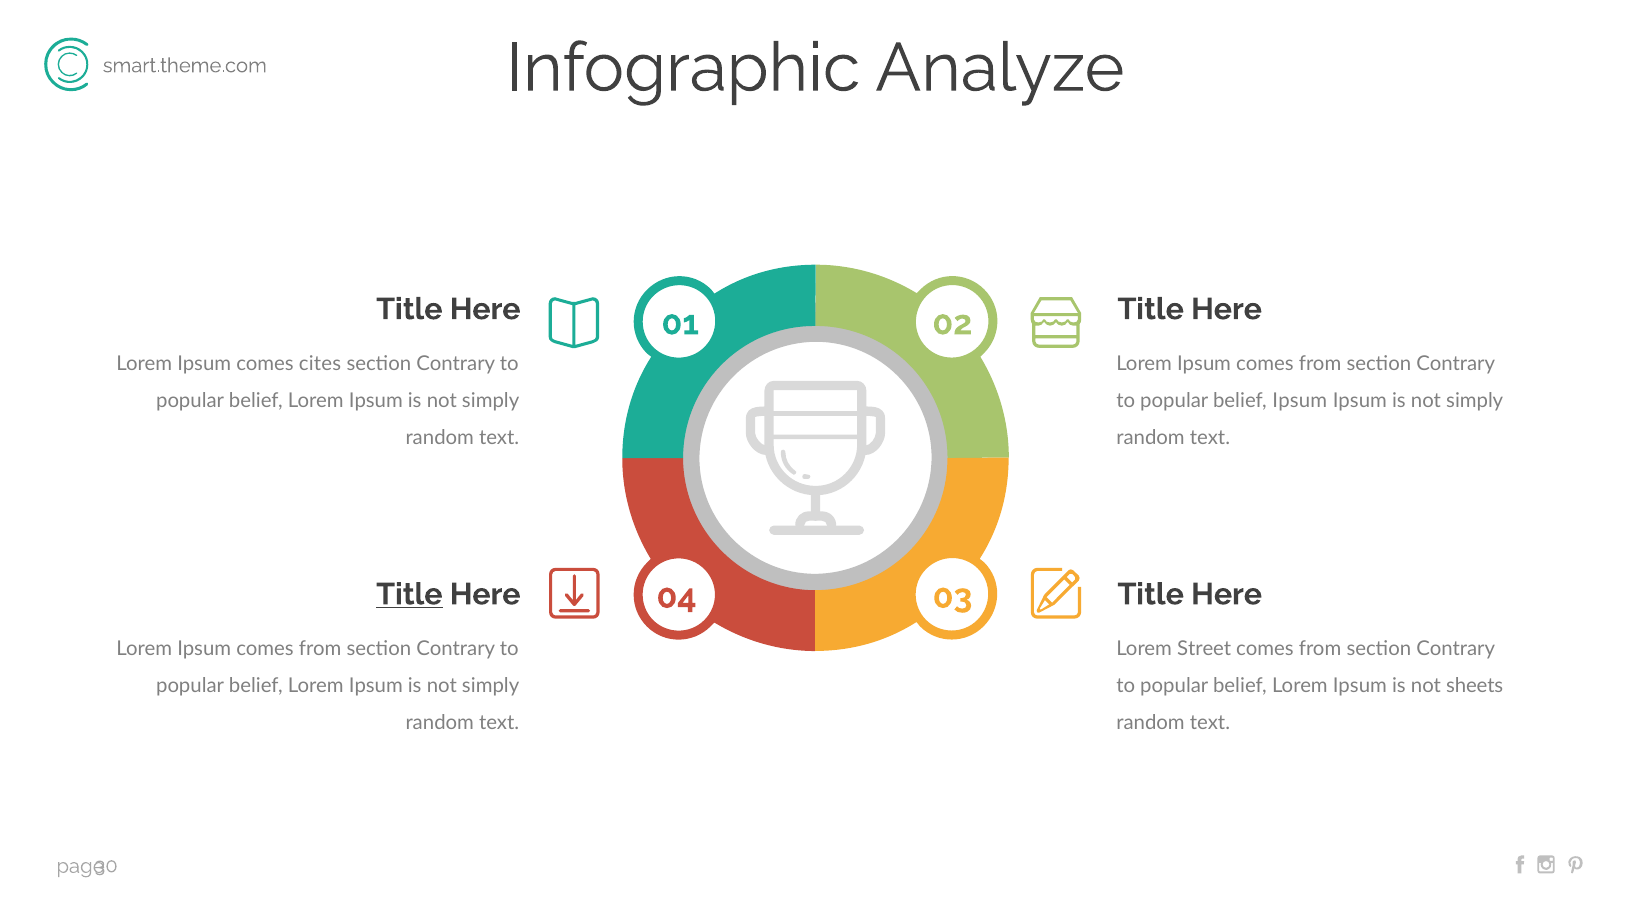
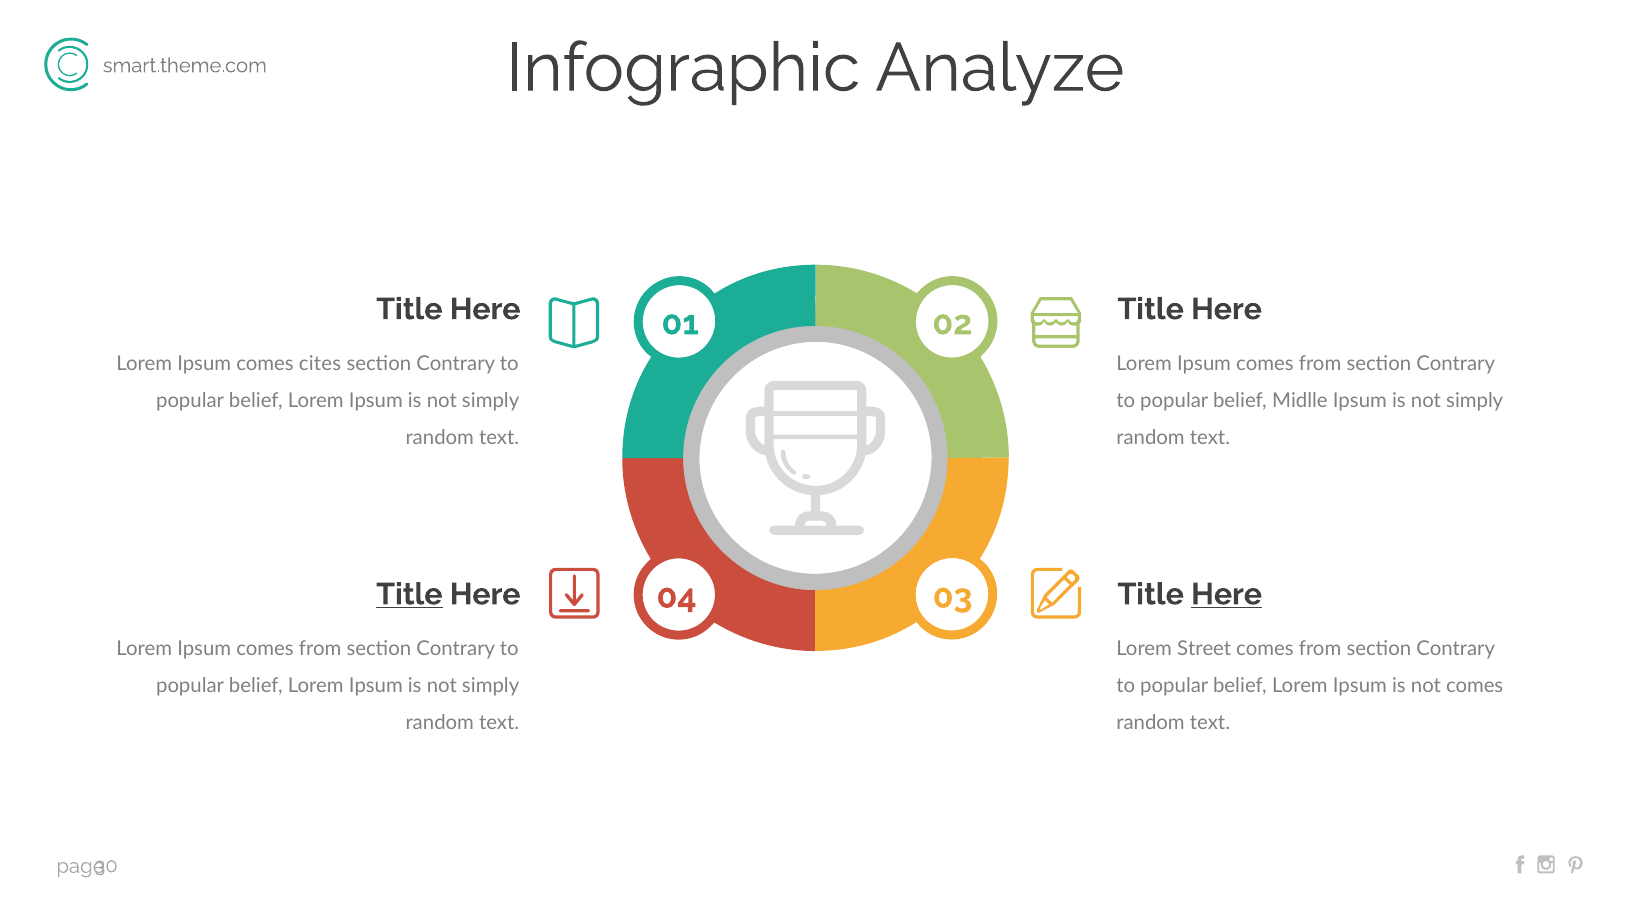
belief Ipsum: Ipsum -> Midlle (1300, 401)
Here underline: none -> present (1227, 595)
not sheets: sheets -> comes (1475, 686)
